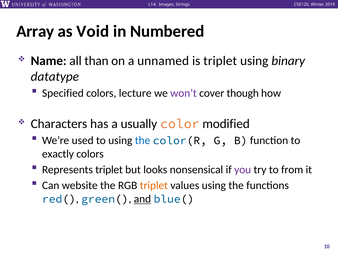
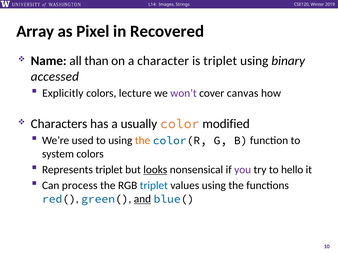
Void: Void -> Pixel (93, 31)
Numbered: Numbered -> Recovered (167, 31)
unnamed: unnamed -> character (163, 61)
datatype: datatype -> accessed (55, 77)
Specified: Specified -> Explicitly (63, 93)
though: though -> canvas (243, 93)
the colour: blue -> orange (143, 141)
exactly: exactly -> system (58, 154)
looks underline: none -> present (155, 170)
from: from -> hello (292, 170)
website: website -> process (80, 186)
triplet colour: orange -> blue (154, 186)
